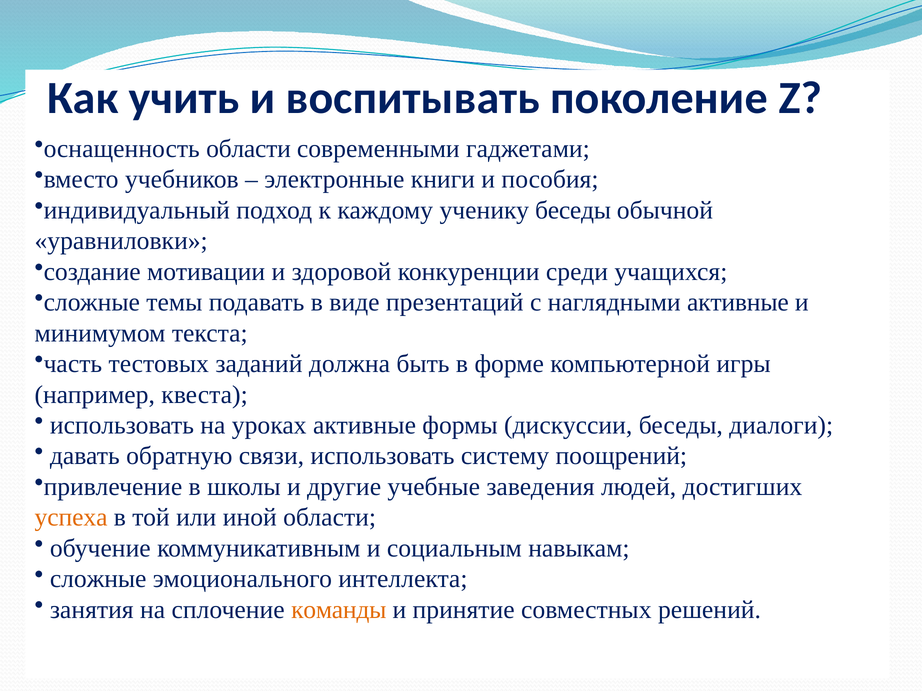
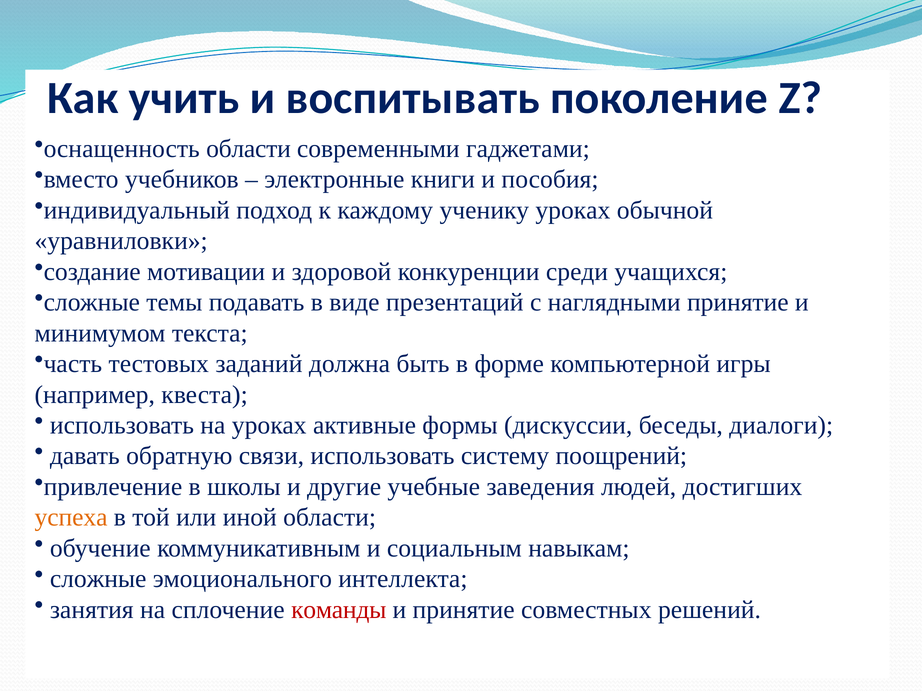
ученику беседы: беседы -> уроках (573, 210)
наглядными активные: активные -> принятие (738, 303)
команды colour: orange -> red (339, 610)
